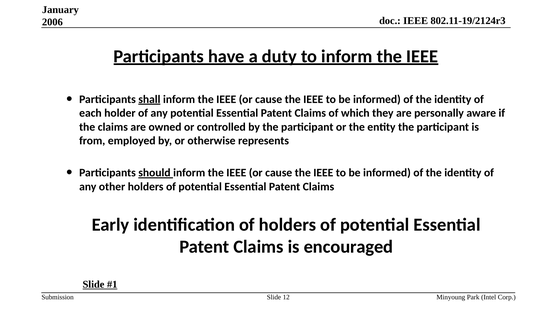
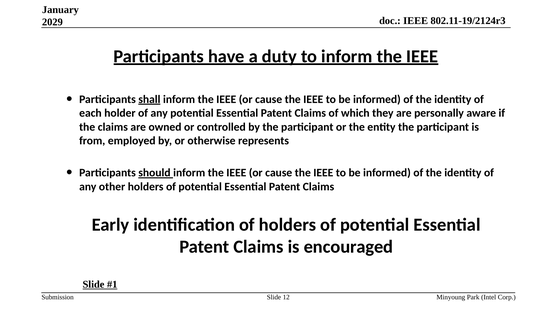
2006: 2006 -> 2029 (52, 22)
